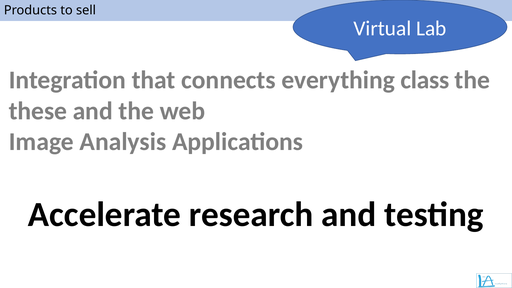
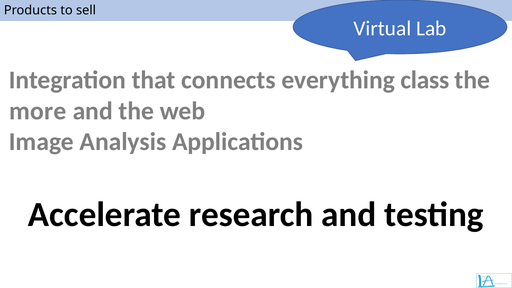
these: these -> more (38, 111)
